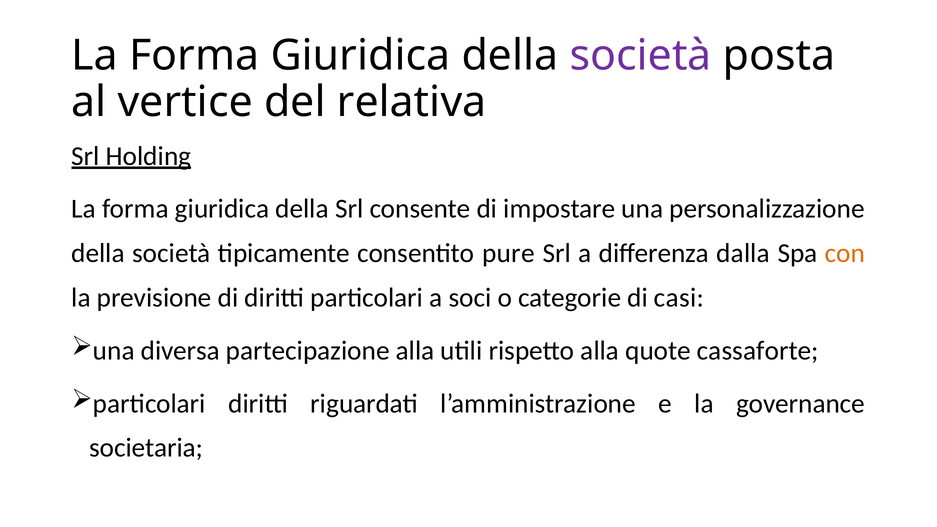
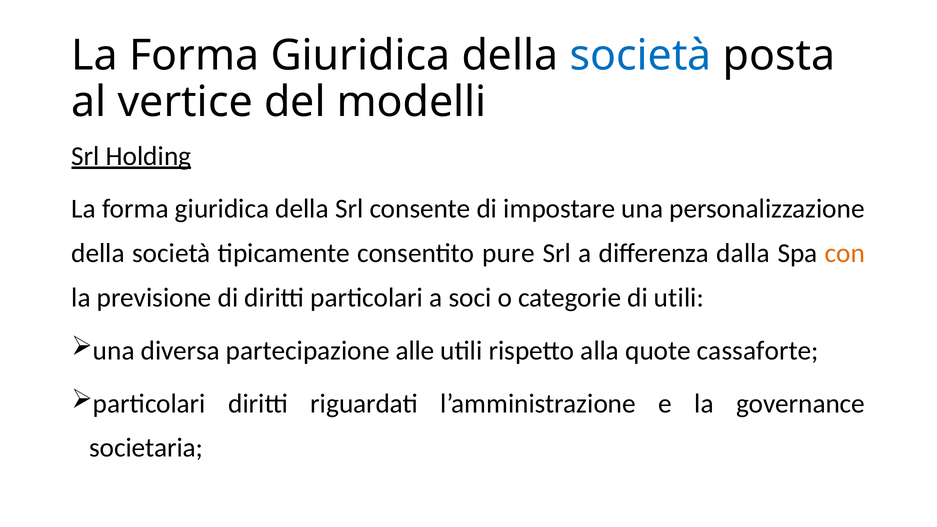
società colour: purple -> blue (641, 56)
relativa: relativa -> modelli (412, 102)
di casi: casi -> utili (679, 298)
partecipazione alla: alla -> alle (415, 351)
